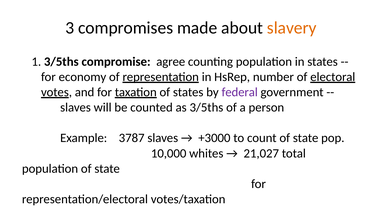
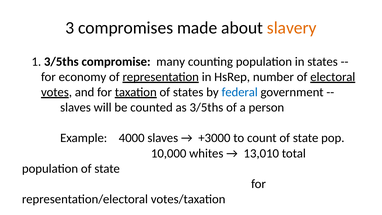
agree: agree -> many (171, 62)
federal colour: purple -> blue (240, 92)
3787: 3787 -> 4000 (132, 138)
21,027: 21,027 -> 13,010 (261, 153)
